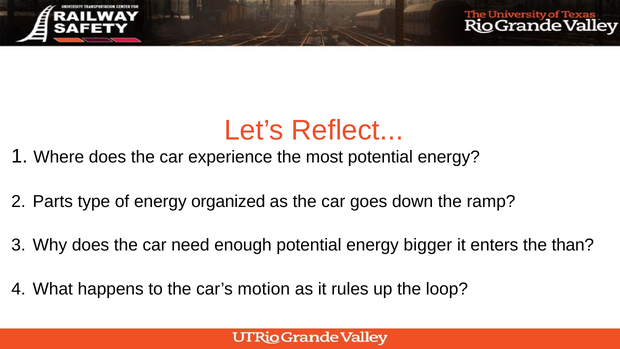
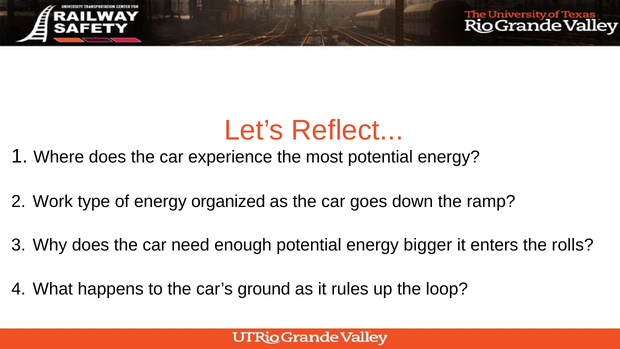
Parts: Parts -> Work (53, 201)
than: than -> rolls (573, 245)
motion: motion -> ground (264, 289)
